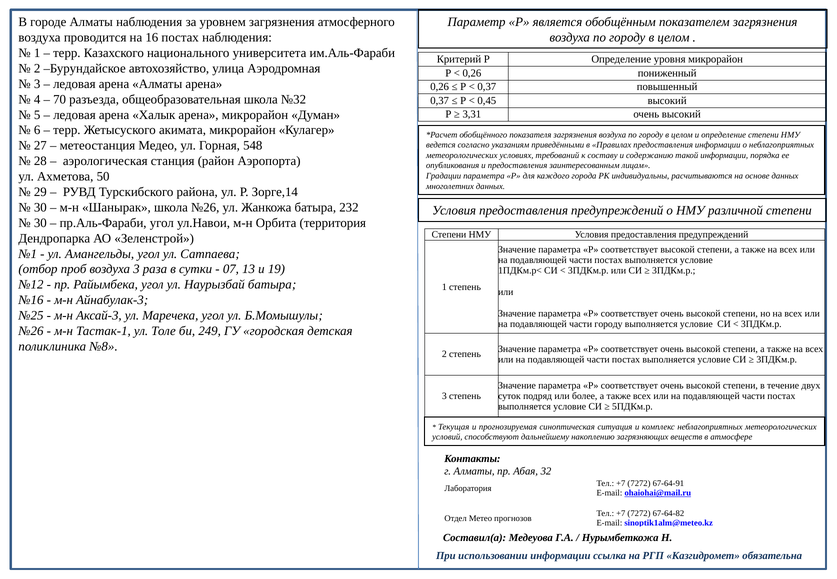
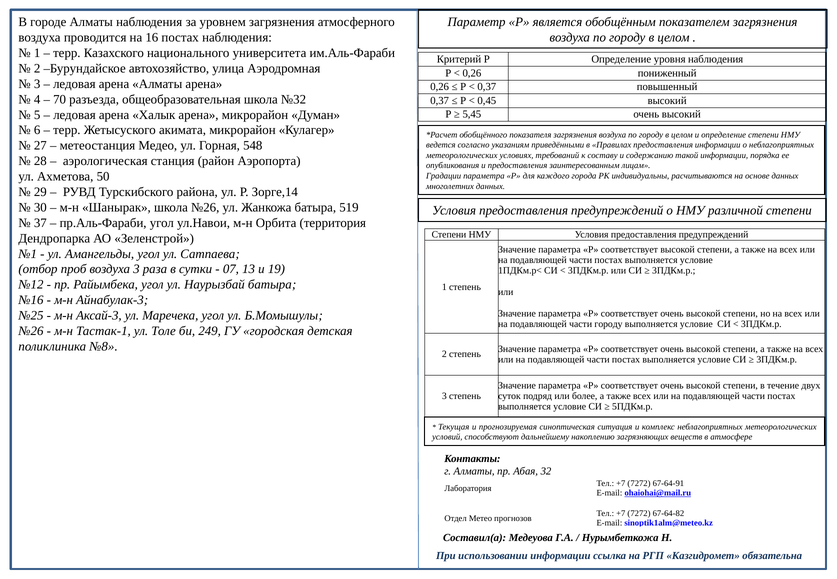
уровня микрорайон: микрорайон -> наблюдения (716, 59)
3,31: 3,31 -> 5,45 (472, 114)
232: 232 -> 519 (349, 208)
30: 30 -> 37 (40, 223)
